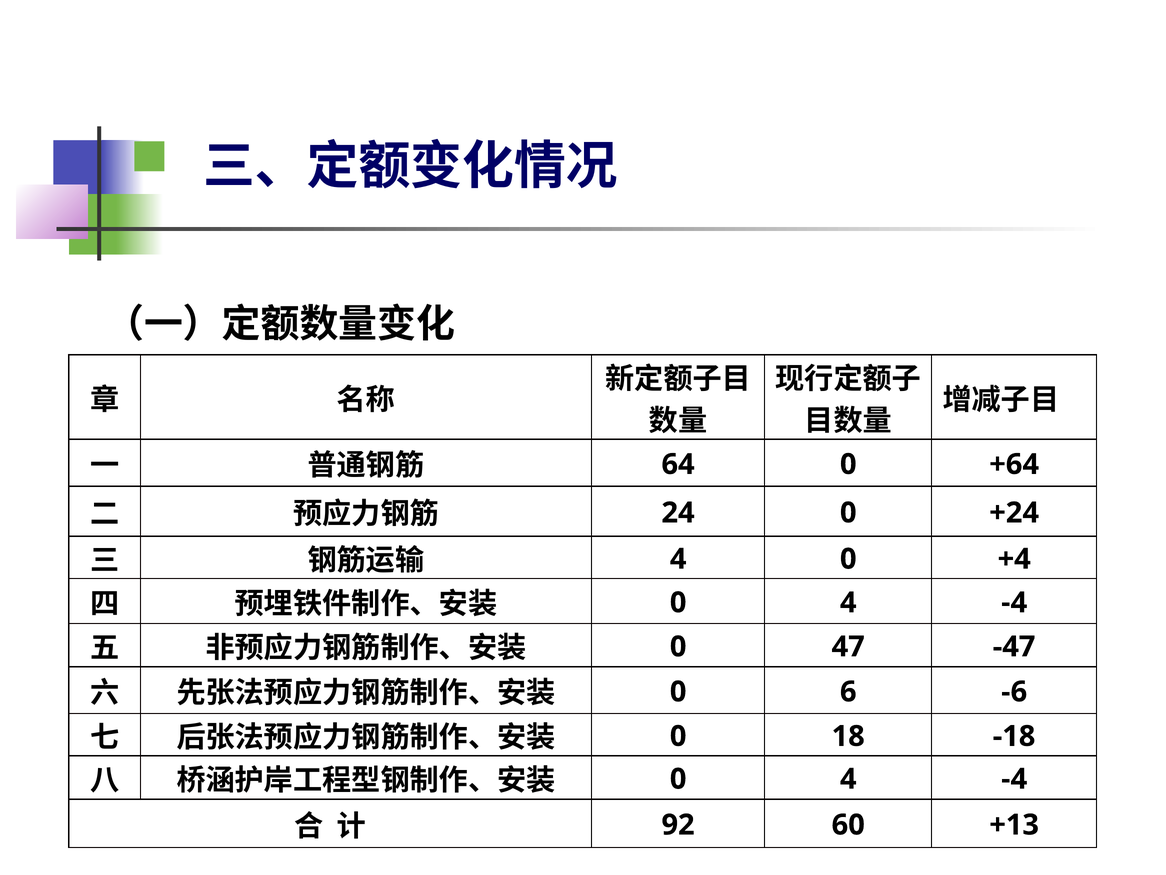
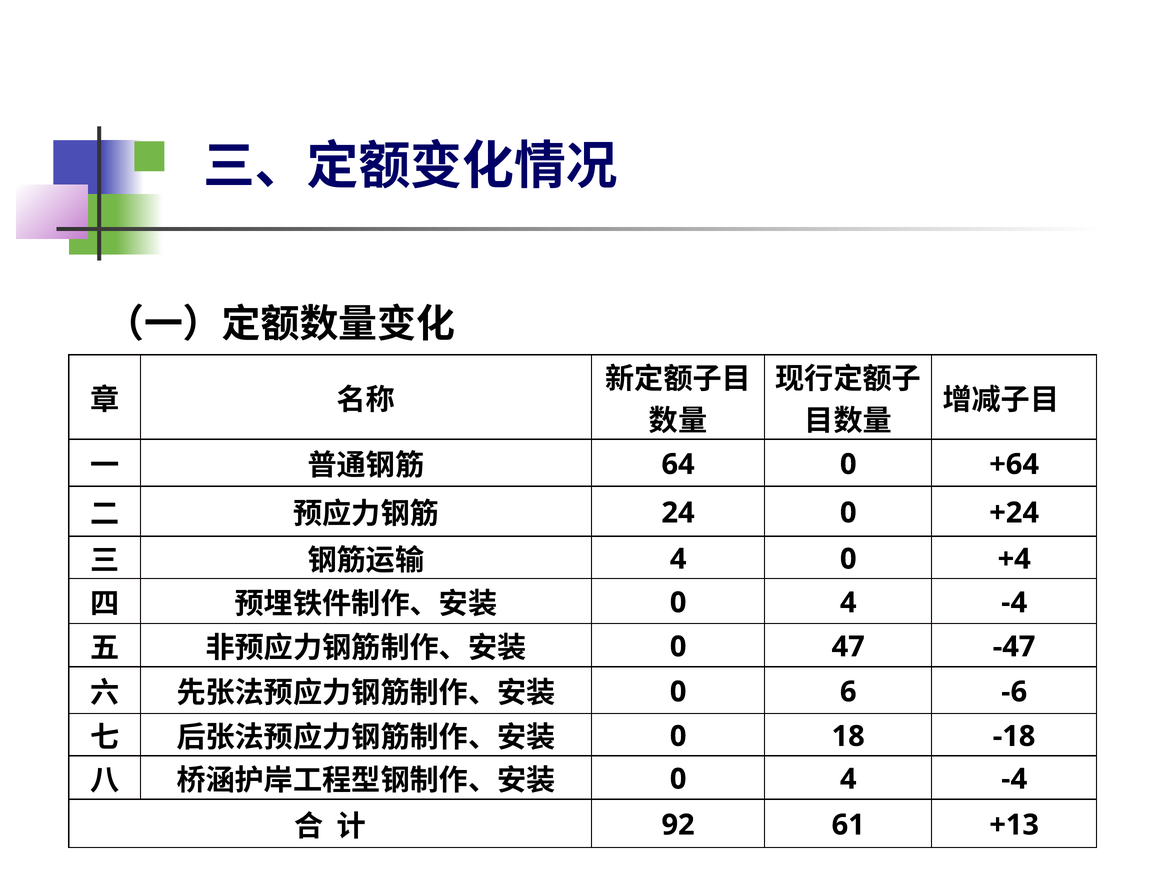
60: 60 -> 61 (848, 824)
